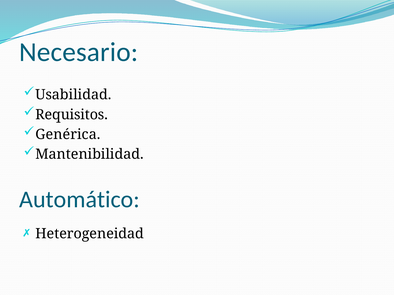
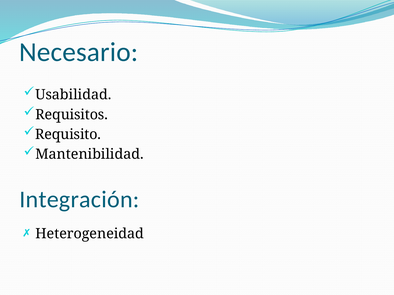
Genérica: Genérica -> Requisito (68, 135)
Automático: Automático -> Integración (79, 200)
